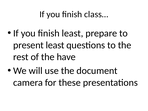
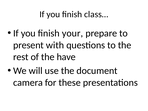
finish least: least -> your (72, 33)
present least: least -> with (55, 45)
